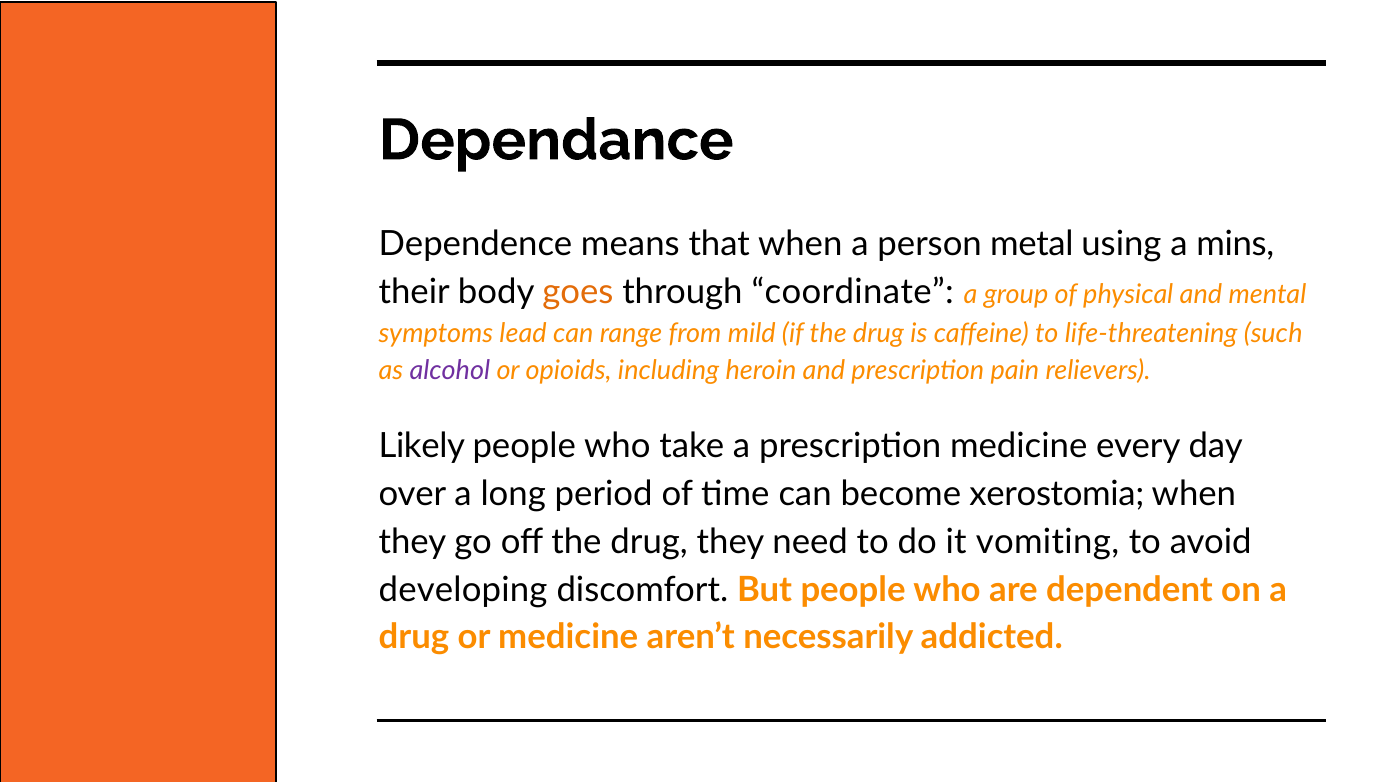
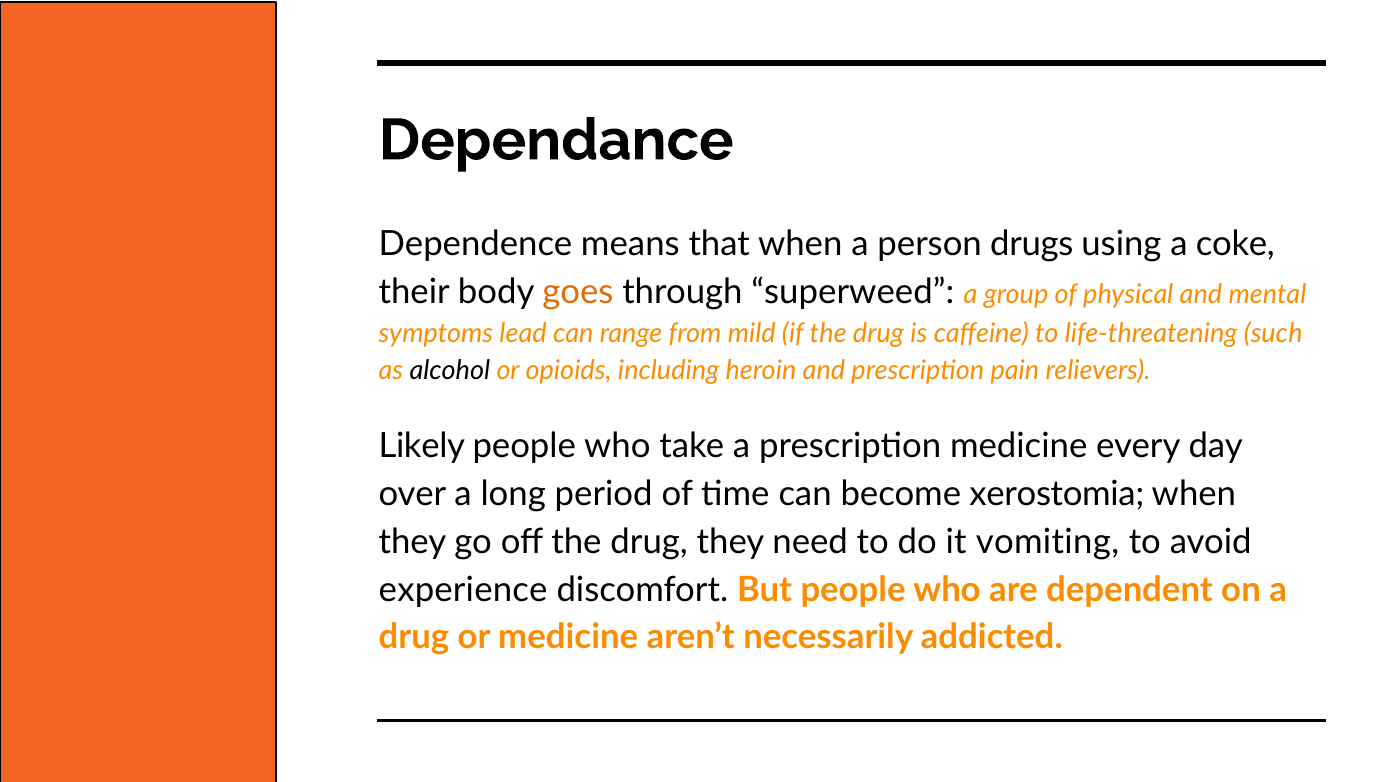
metal: metal -> drugs (1032, 244)
mins: mins -> coke (1235, 244)
coordinate: coordinate -> superweed (853, 292)
alcohol colour: purple -> black (450, 371)
developing: developing -> experience (463, 589)
